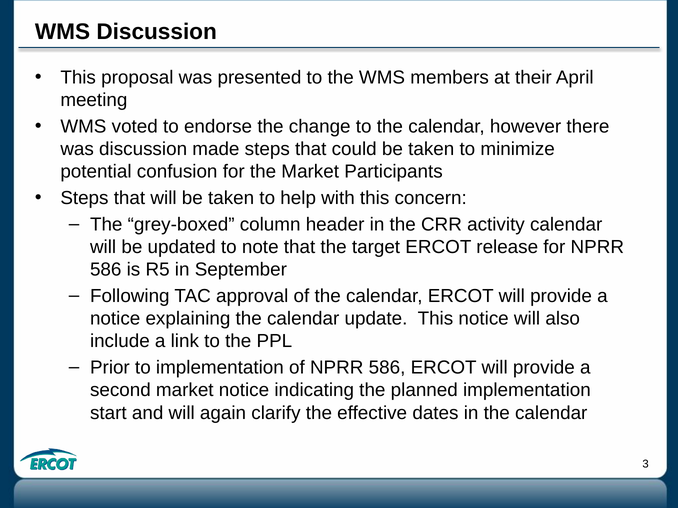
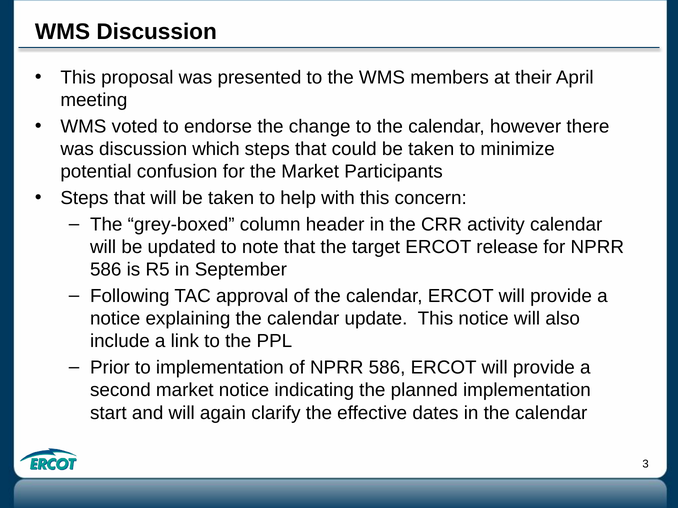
made: made -> which (216, 149)
